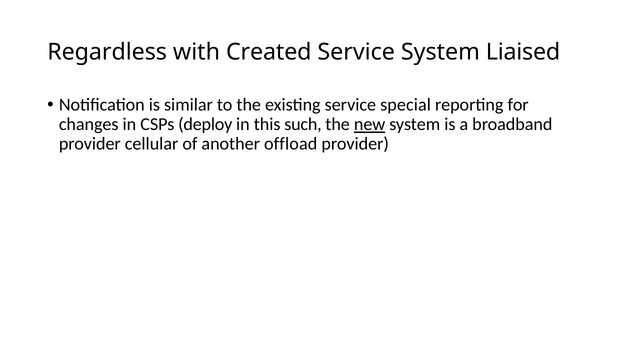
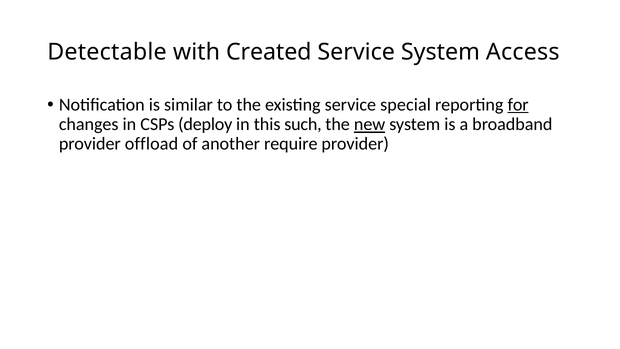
Regardless: Regardless -> Detectable (107, 52)
Liaised: Liaised -> Access (523, 52)
for underline: none -> present (518, 105)
cellular: cellular -> offload (152, 144)
offload: offload -> require (291, 144)
